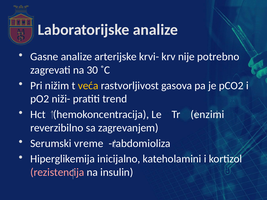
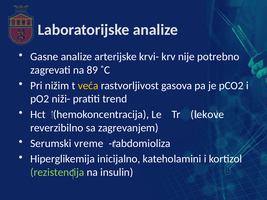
30: 30 -> 89 (92, 70)
enzimi: enzimi -> lekove (207, 115)
rezistencija colour: pink -> light green (57, 172)
